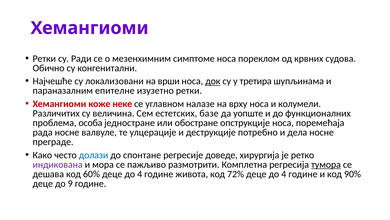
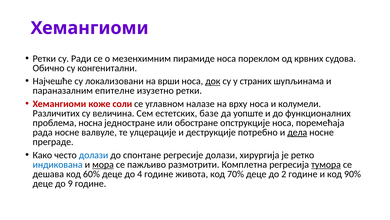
симптоме: симптоме -> пирамиде (194, 58)
третира: третира -> страних (256, 81)
неке: неке -> соли (122, 104)
особа: особа -> носна (90, 123)
дела underline: none -> present (297, 132)
регресије доведе: доведе -> долази (221, 155)
индикована colour: purple -> blue (58, 164)
мора underline: none -> present (103, 164)
72%: 72% -> 70% (236, 174)
4: 4 -> 2 (284, 174)
